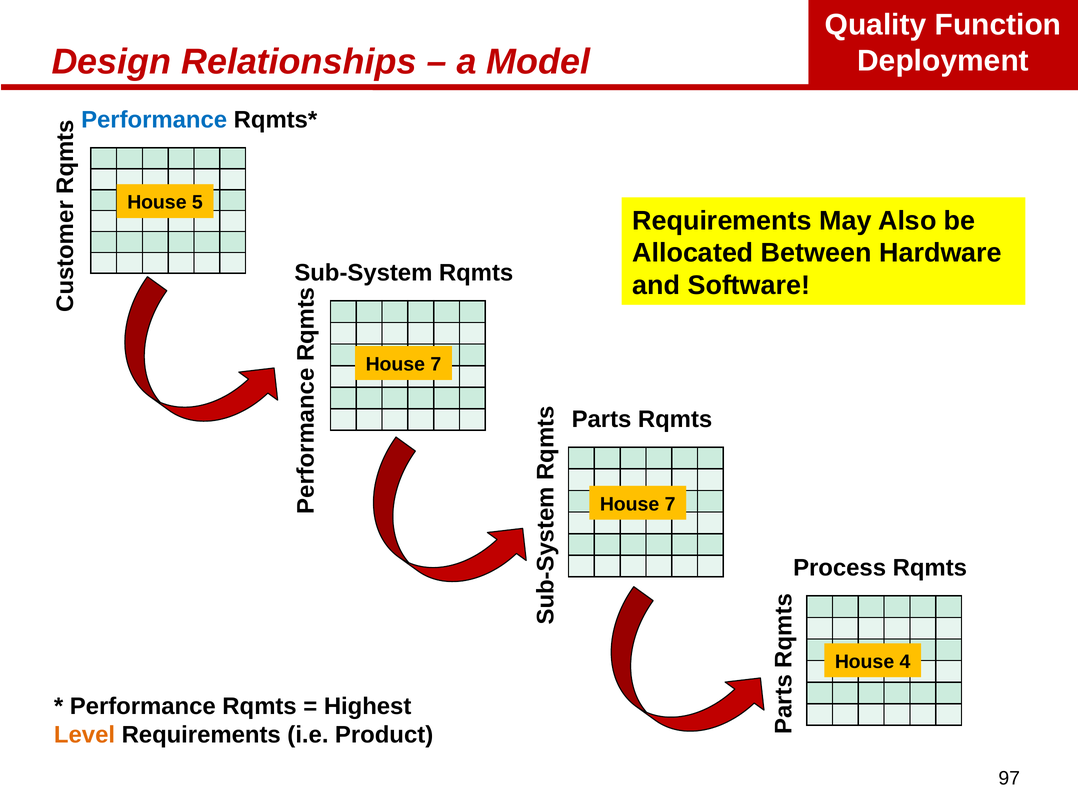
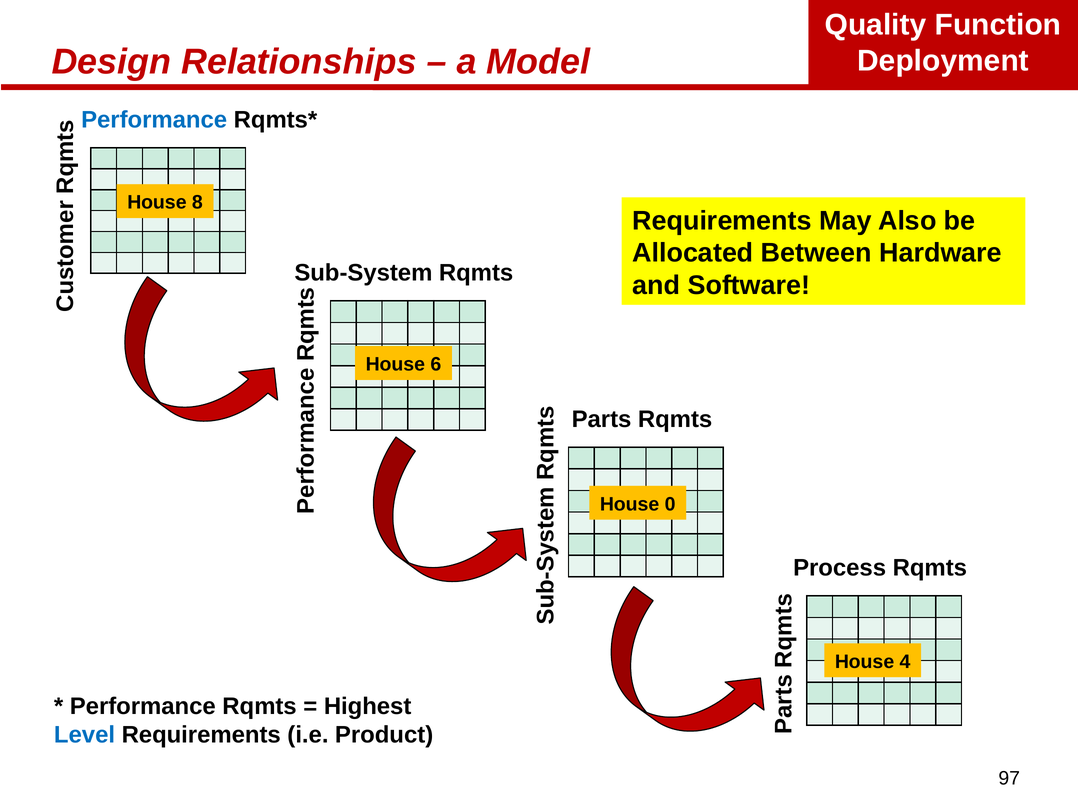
5: 5 -> 8 (197, 203)
7: 7 -> 6 (436, 365)
7: 7 -> 0 (670, 504)
Level colour: orange -> blue (85, 735)
